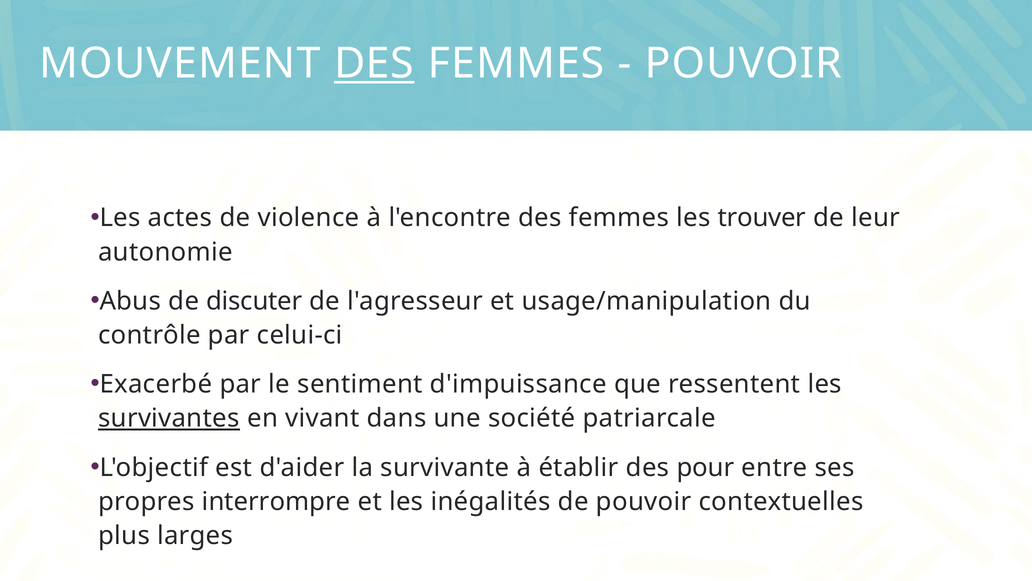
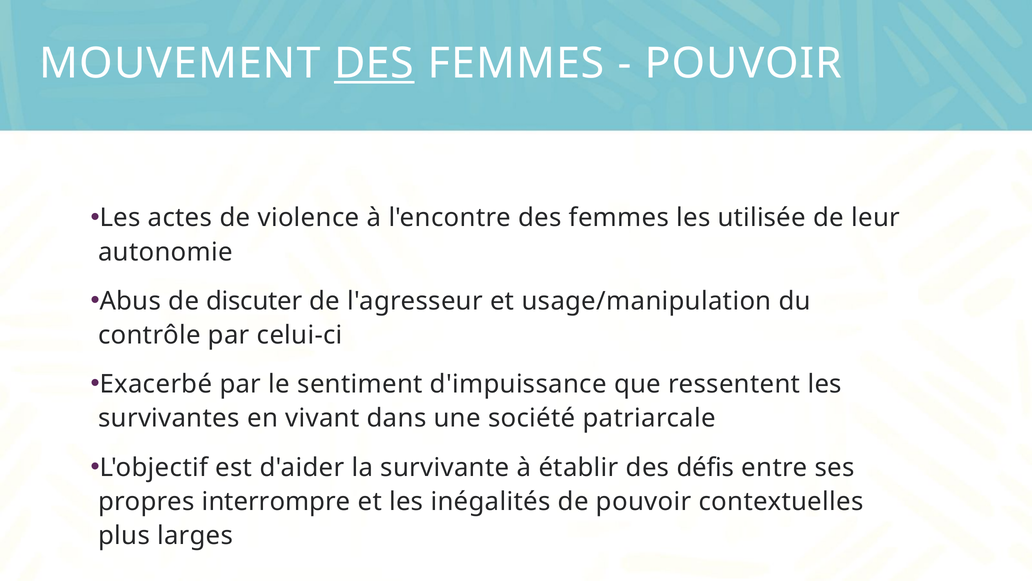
trouver: trouver -> utilisée (762, 218)
survivantes underline: present -> none (169, 418)
pour: pour -> défis (705, 467)
